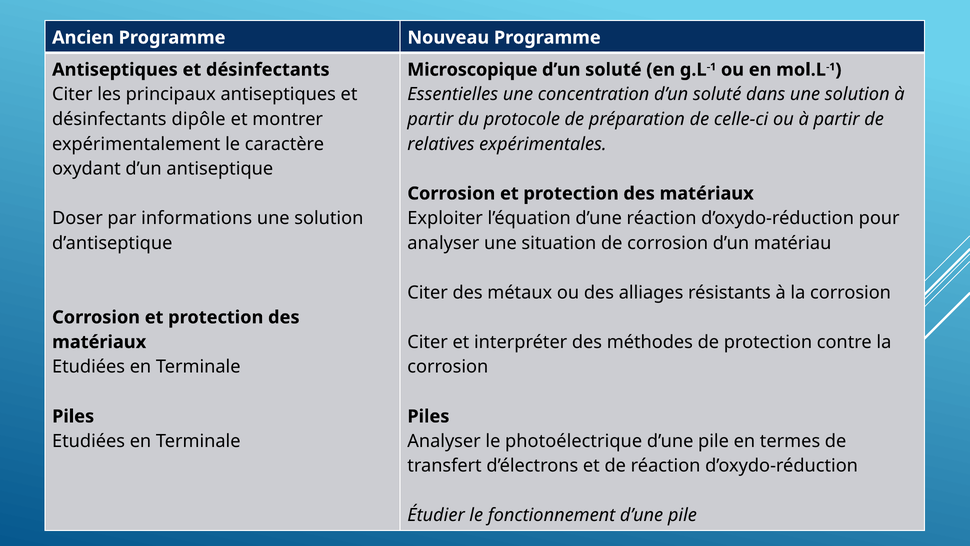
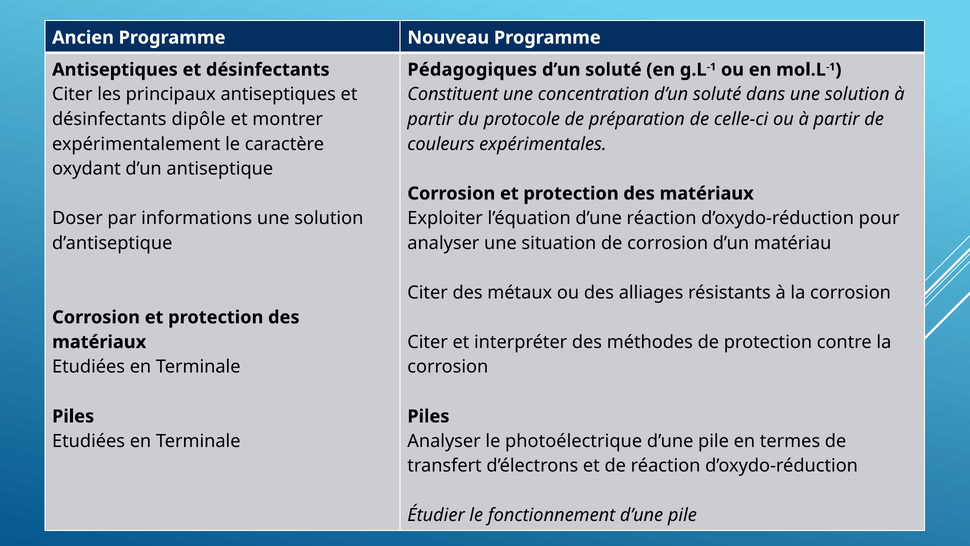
Microscopique: Microscopique -> Pédagogiques (472, 70)
Essentielles: Essentielles -> Constituent (453, 94)
relatives: relatives -> couleurs (441, 144)
